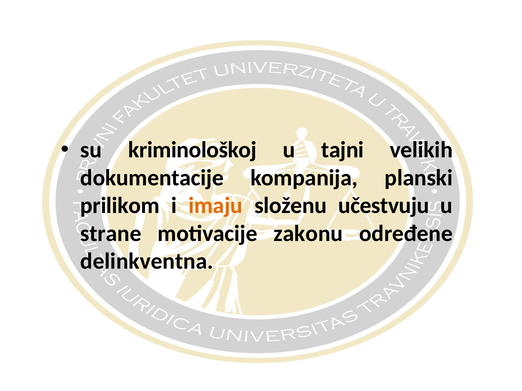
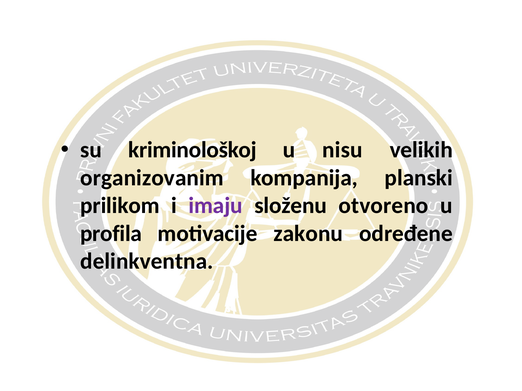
tajni: tajni -> nisu (342, 150)
dokumentacije: dokumentacije -> organizovanim (152, 178)
imaju colour: orange -> purple (216, 206)
učestvuju: učestvuju -> otvoreno (384, 206)
strane: strane -> profila (111, 234)
